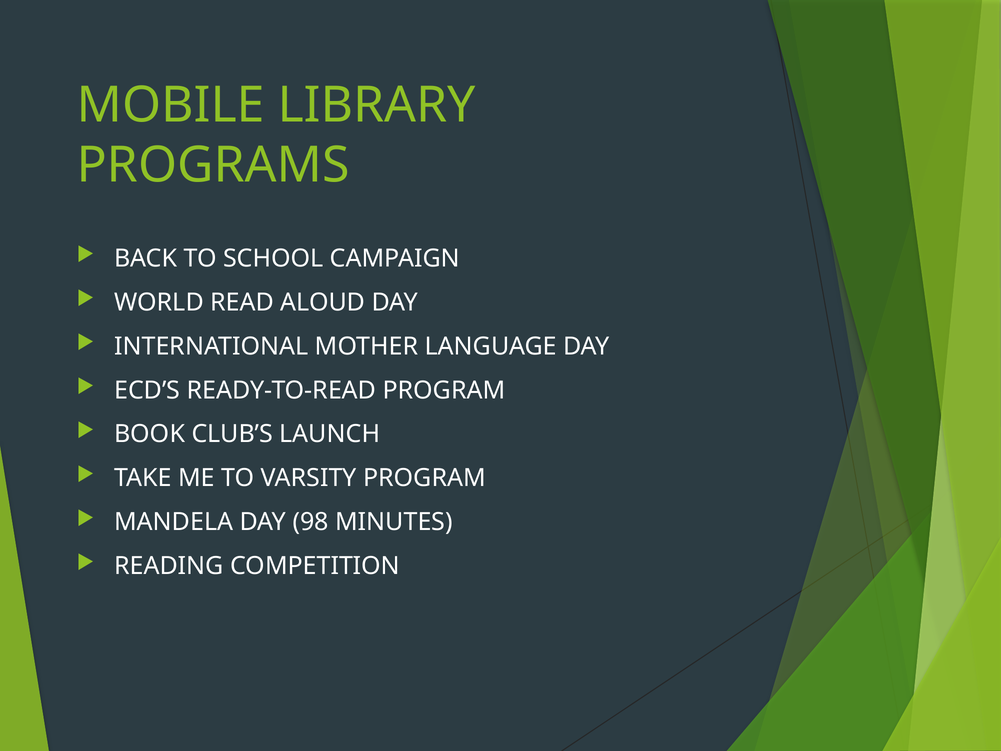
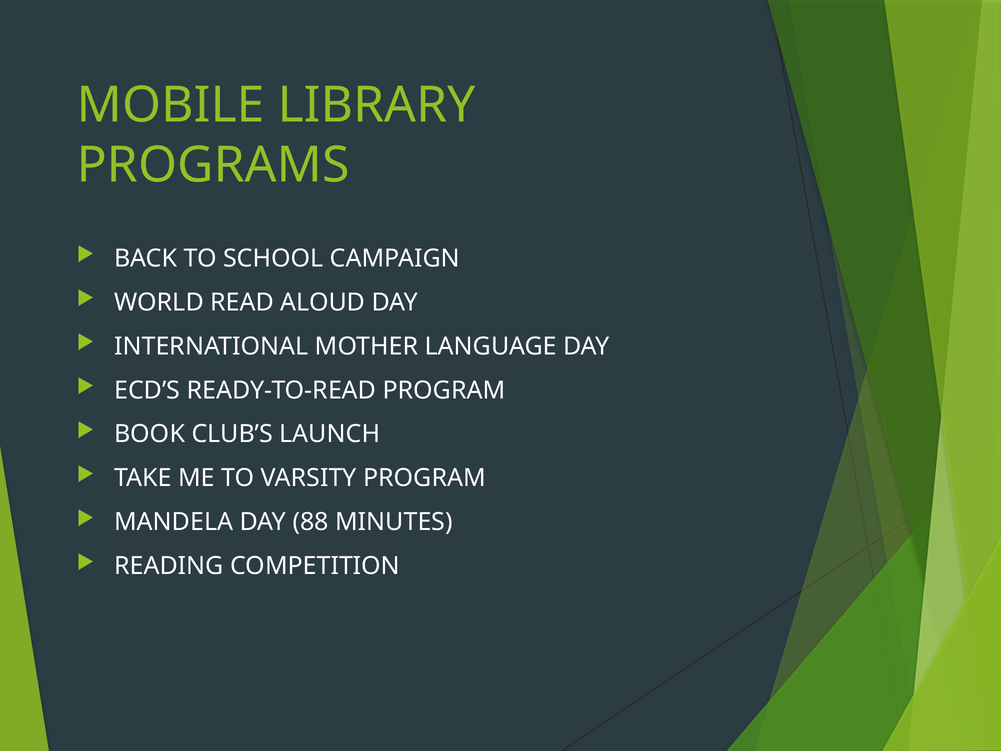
98: 98 -> 88 (311, 522)
